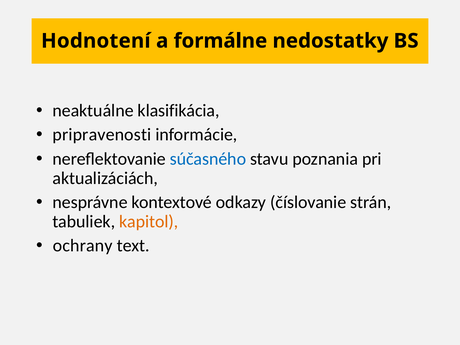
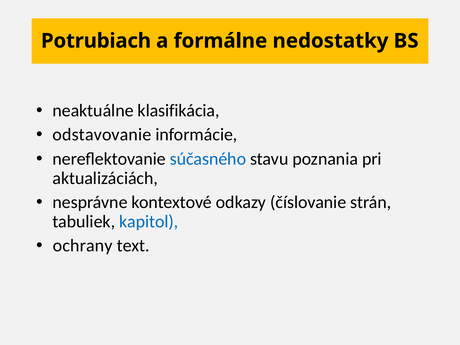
Hodnotení: Hodnotení -> Potrubiach (96, 41)
pripravenosti: pripravenosti -> odstavovanie (102, 135)
kapitol colour: orange -> blue (149, 222)
